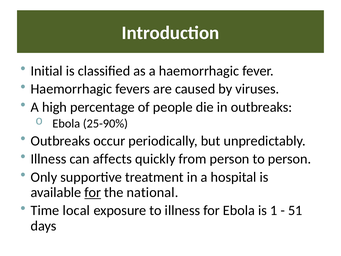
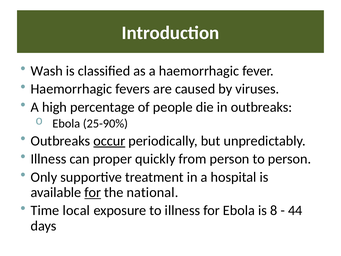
Initial: Initial -> Wash (47, 71)
occur underline: none -> present (109, 141)
affects: affects -> proper (112, 159)
1: 1 -> 8 (274, 210)
51: 51 -> 44 (295, 210)
